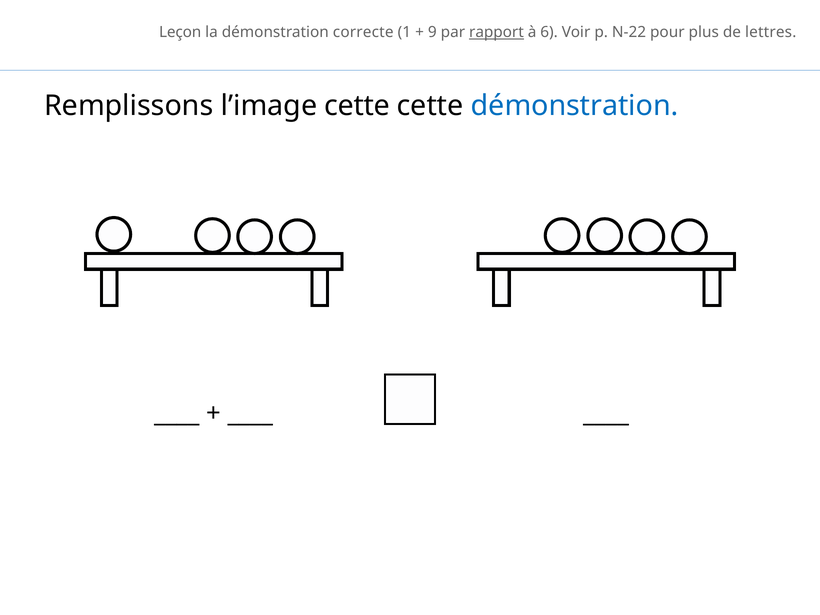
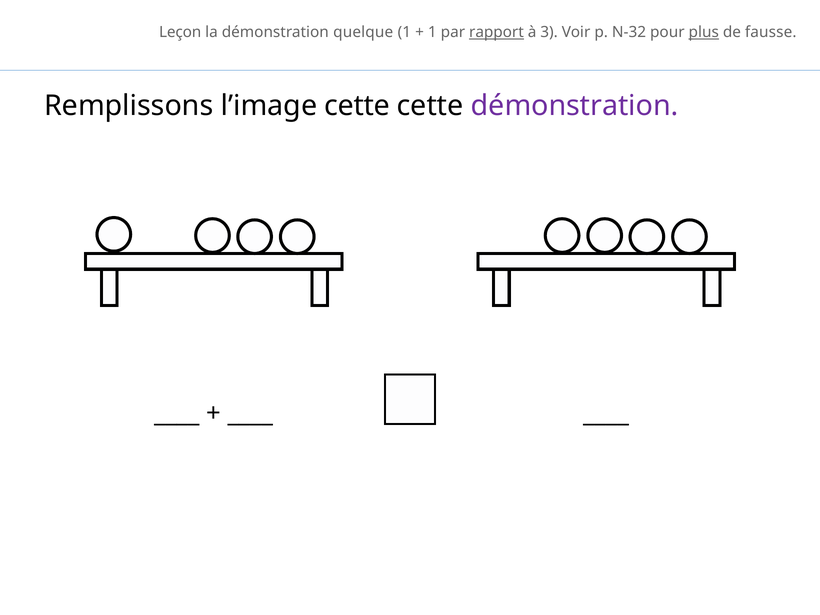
correcte: correcte -> quelque (363, 32)
9: 9 -> 1 (432, 32)
6: 6 -> 3 (549, 32)
N-22: N-22 -> N-32 (629, 32)
plus underline: none -> present (704, 32)
lettres: lettres -> fausse (771, 32)
démonstration colour: blue -> purple (575, 106)
